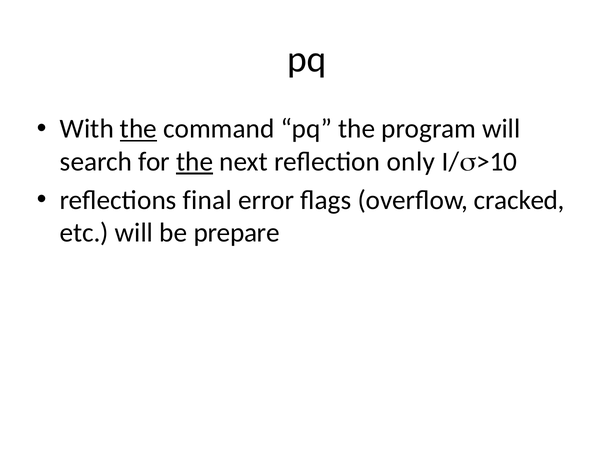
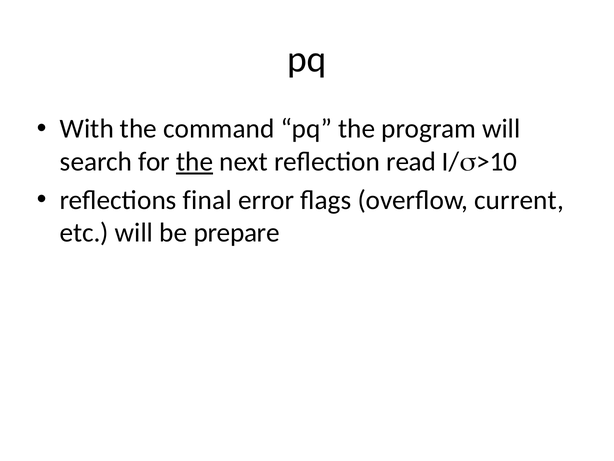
the underline: present -> none (139, 129)
only: only -> read (411, 162)
cracked: cracked -> current (519, 200)
